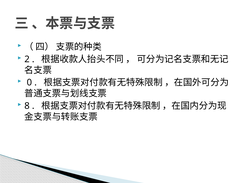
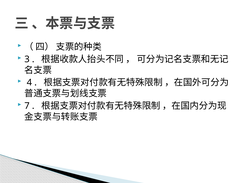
2: 2 -> 3 (27, 59)
0: 0 -> 4 (29, 83)
8: 8 -> 7 (27, 106)
